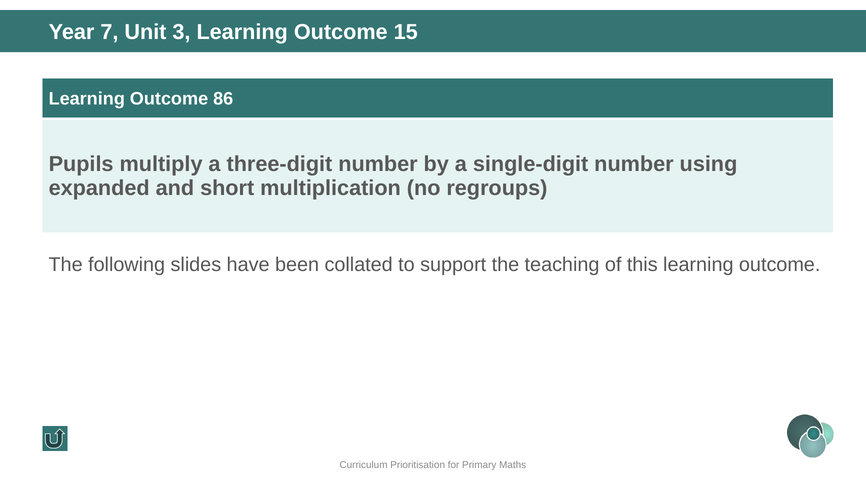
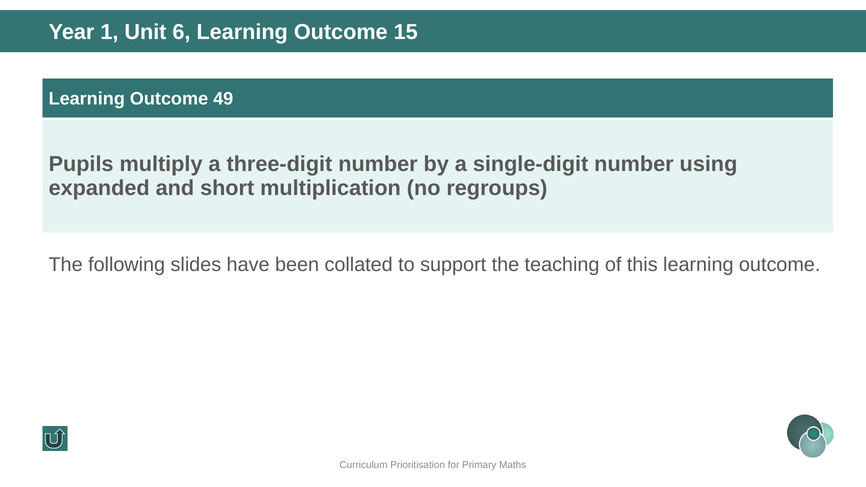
7: 7 -> 1 (109, 32)
3: 3 -> 6 (181, 32)
86: 86 -> 49 (223, 99)
